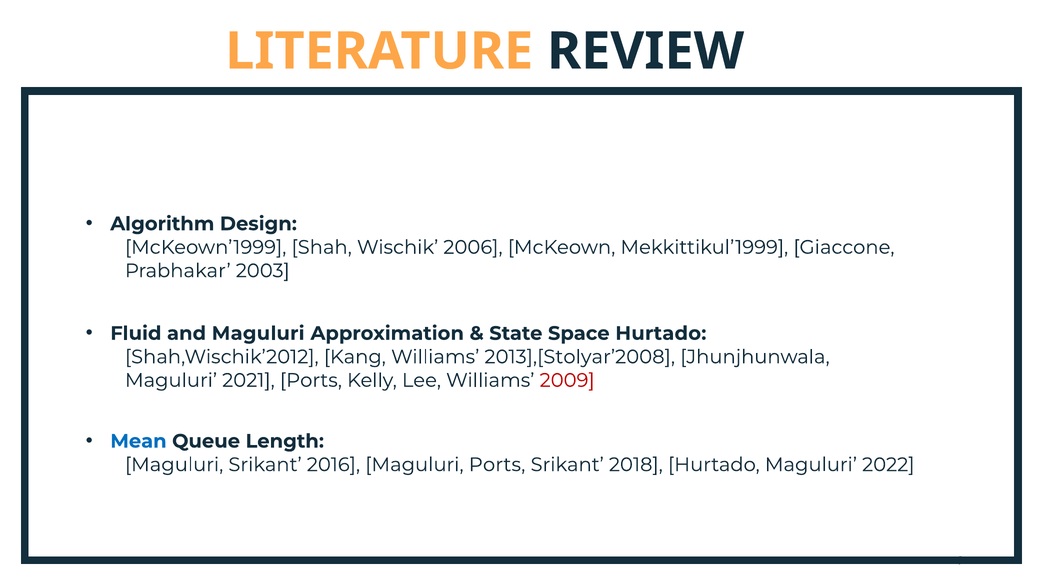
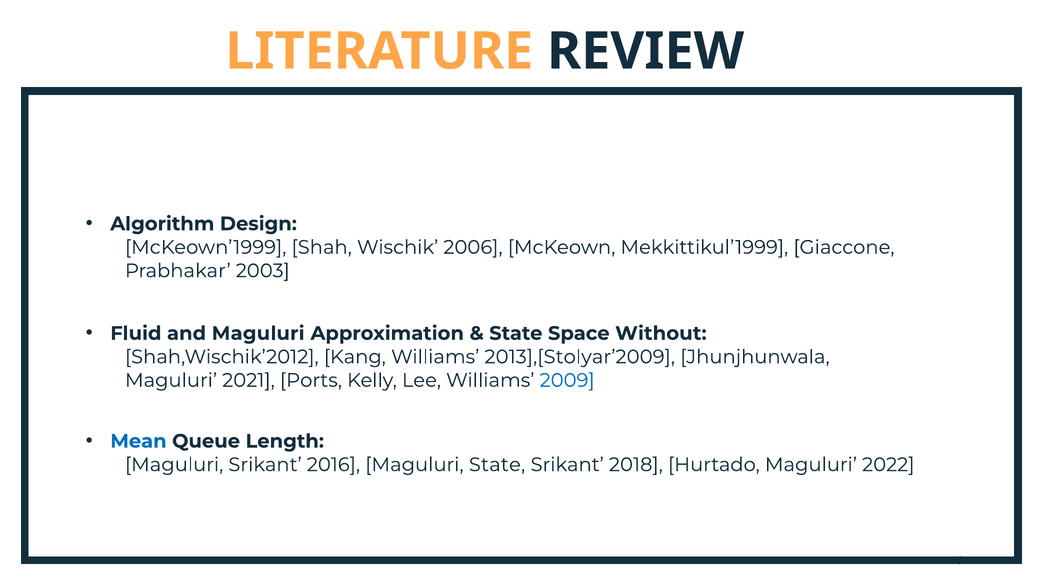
Space Hurtado: Hurtado -> Without (661, 333)
2013],[Stolyar’2008: 2013],[Stolyar’2008 -> 2013],[Stolyar’2009 (580, 357)
2009 colour: red -> blue (567, 380)
Maguluri Ports: Ports -> State (497, 464)
